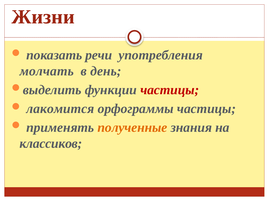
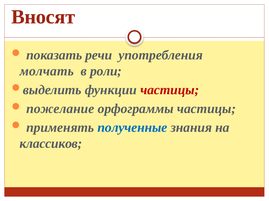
Жизни: Жизни -> Вносят (43, 17)
день: день -> роли (106, 71)
лакомится: лакомится -> пожелание (60, 109)
полученные colour: orange -> blue (132, 128)
